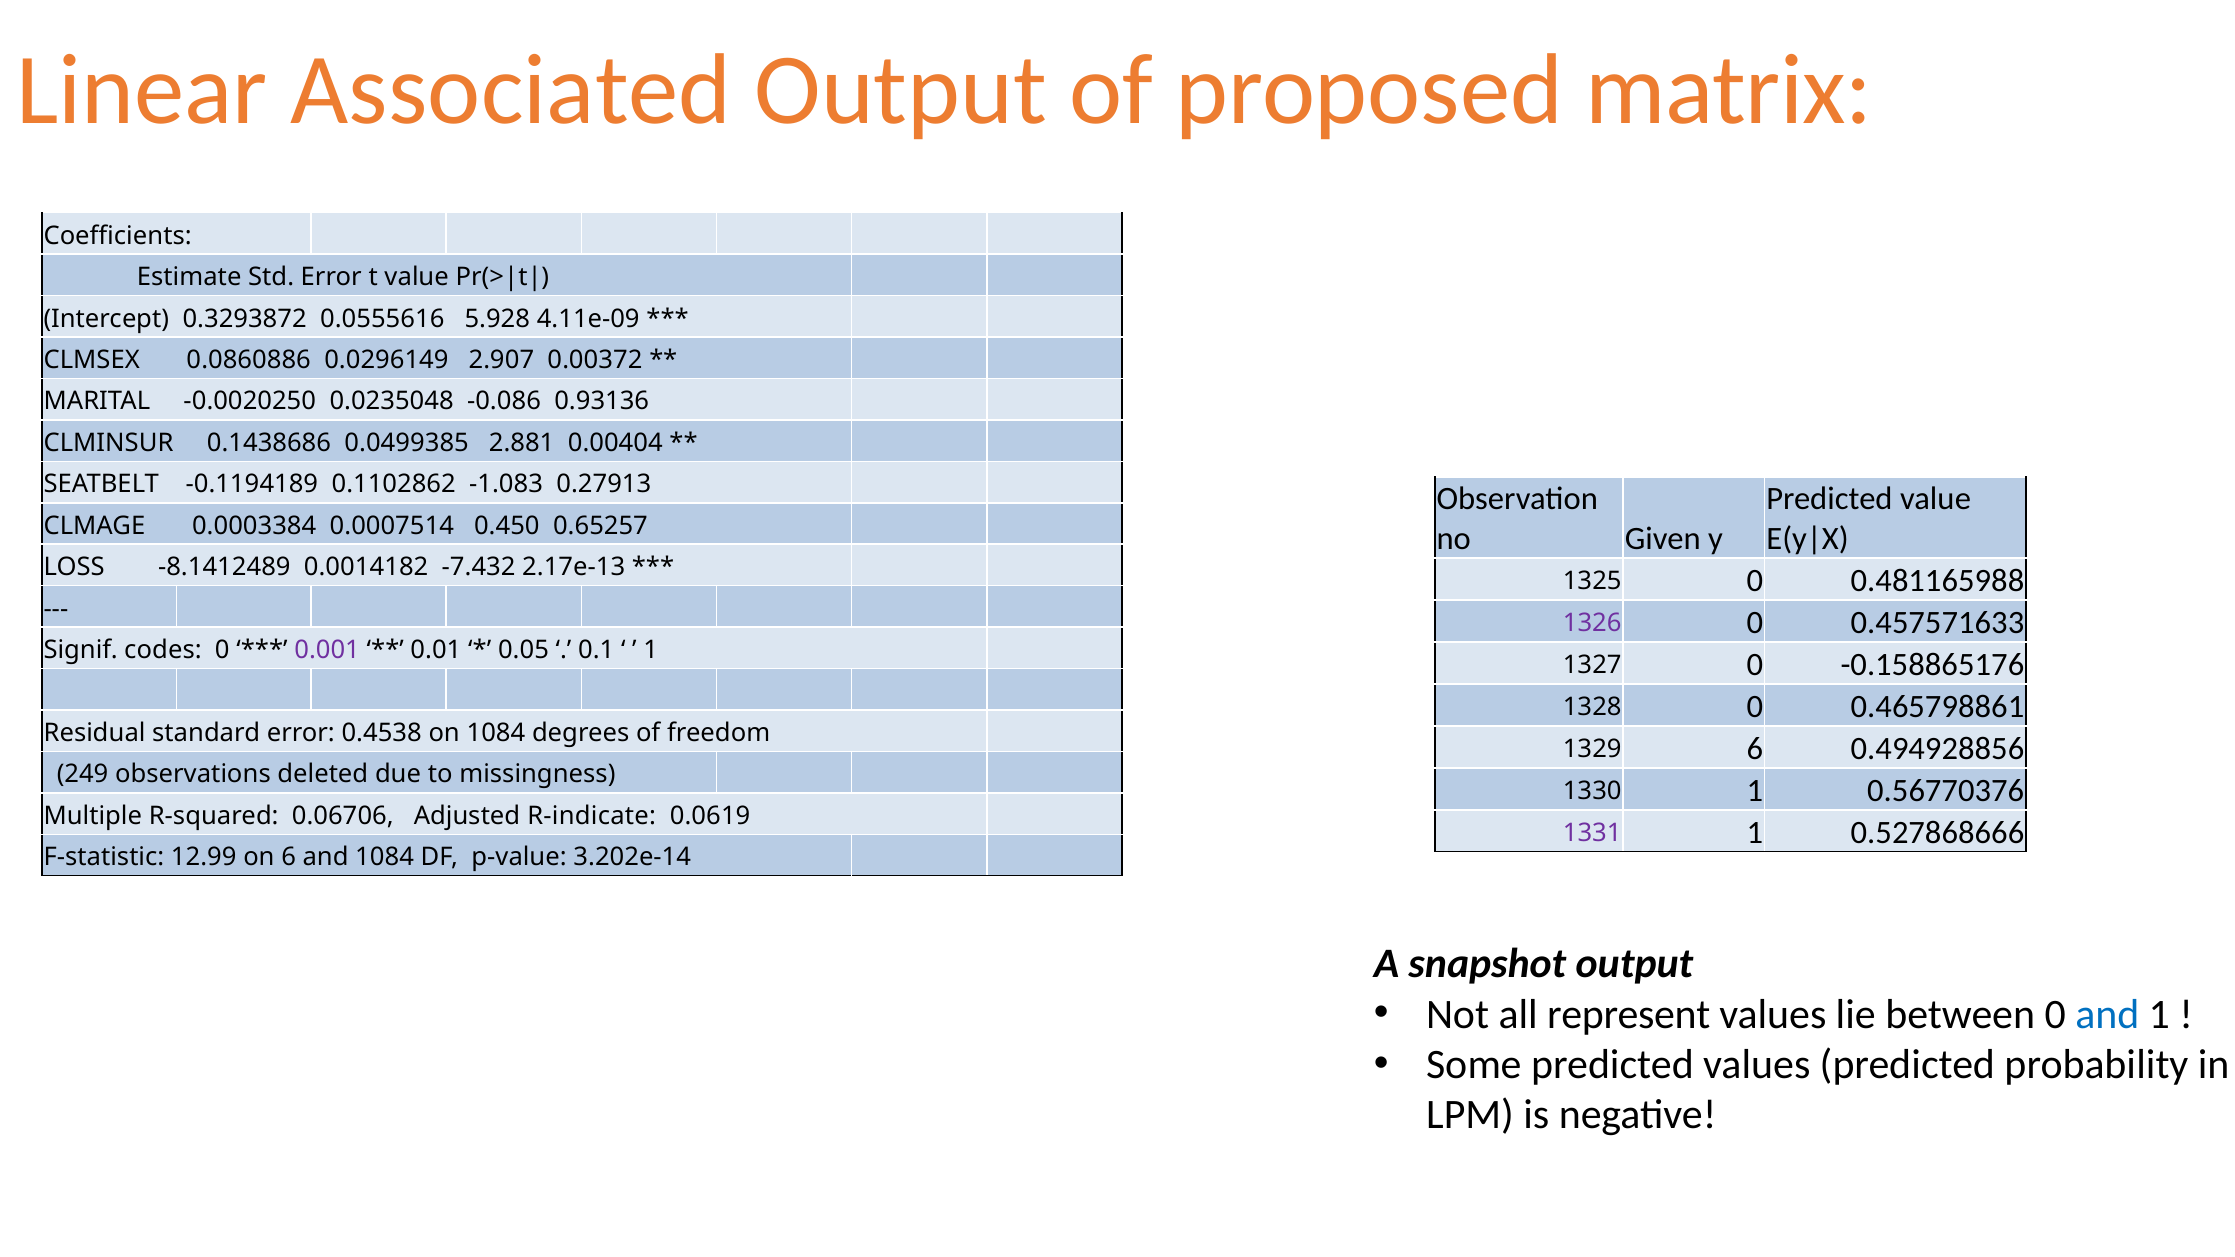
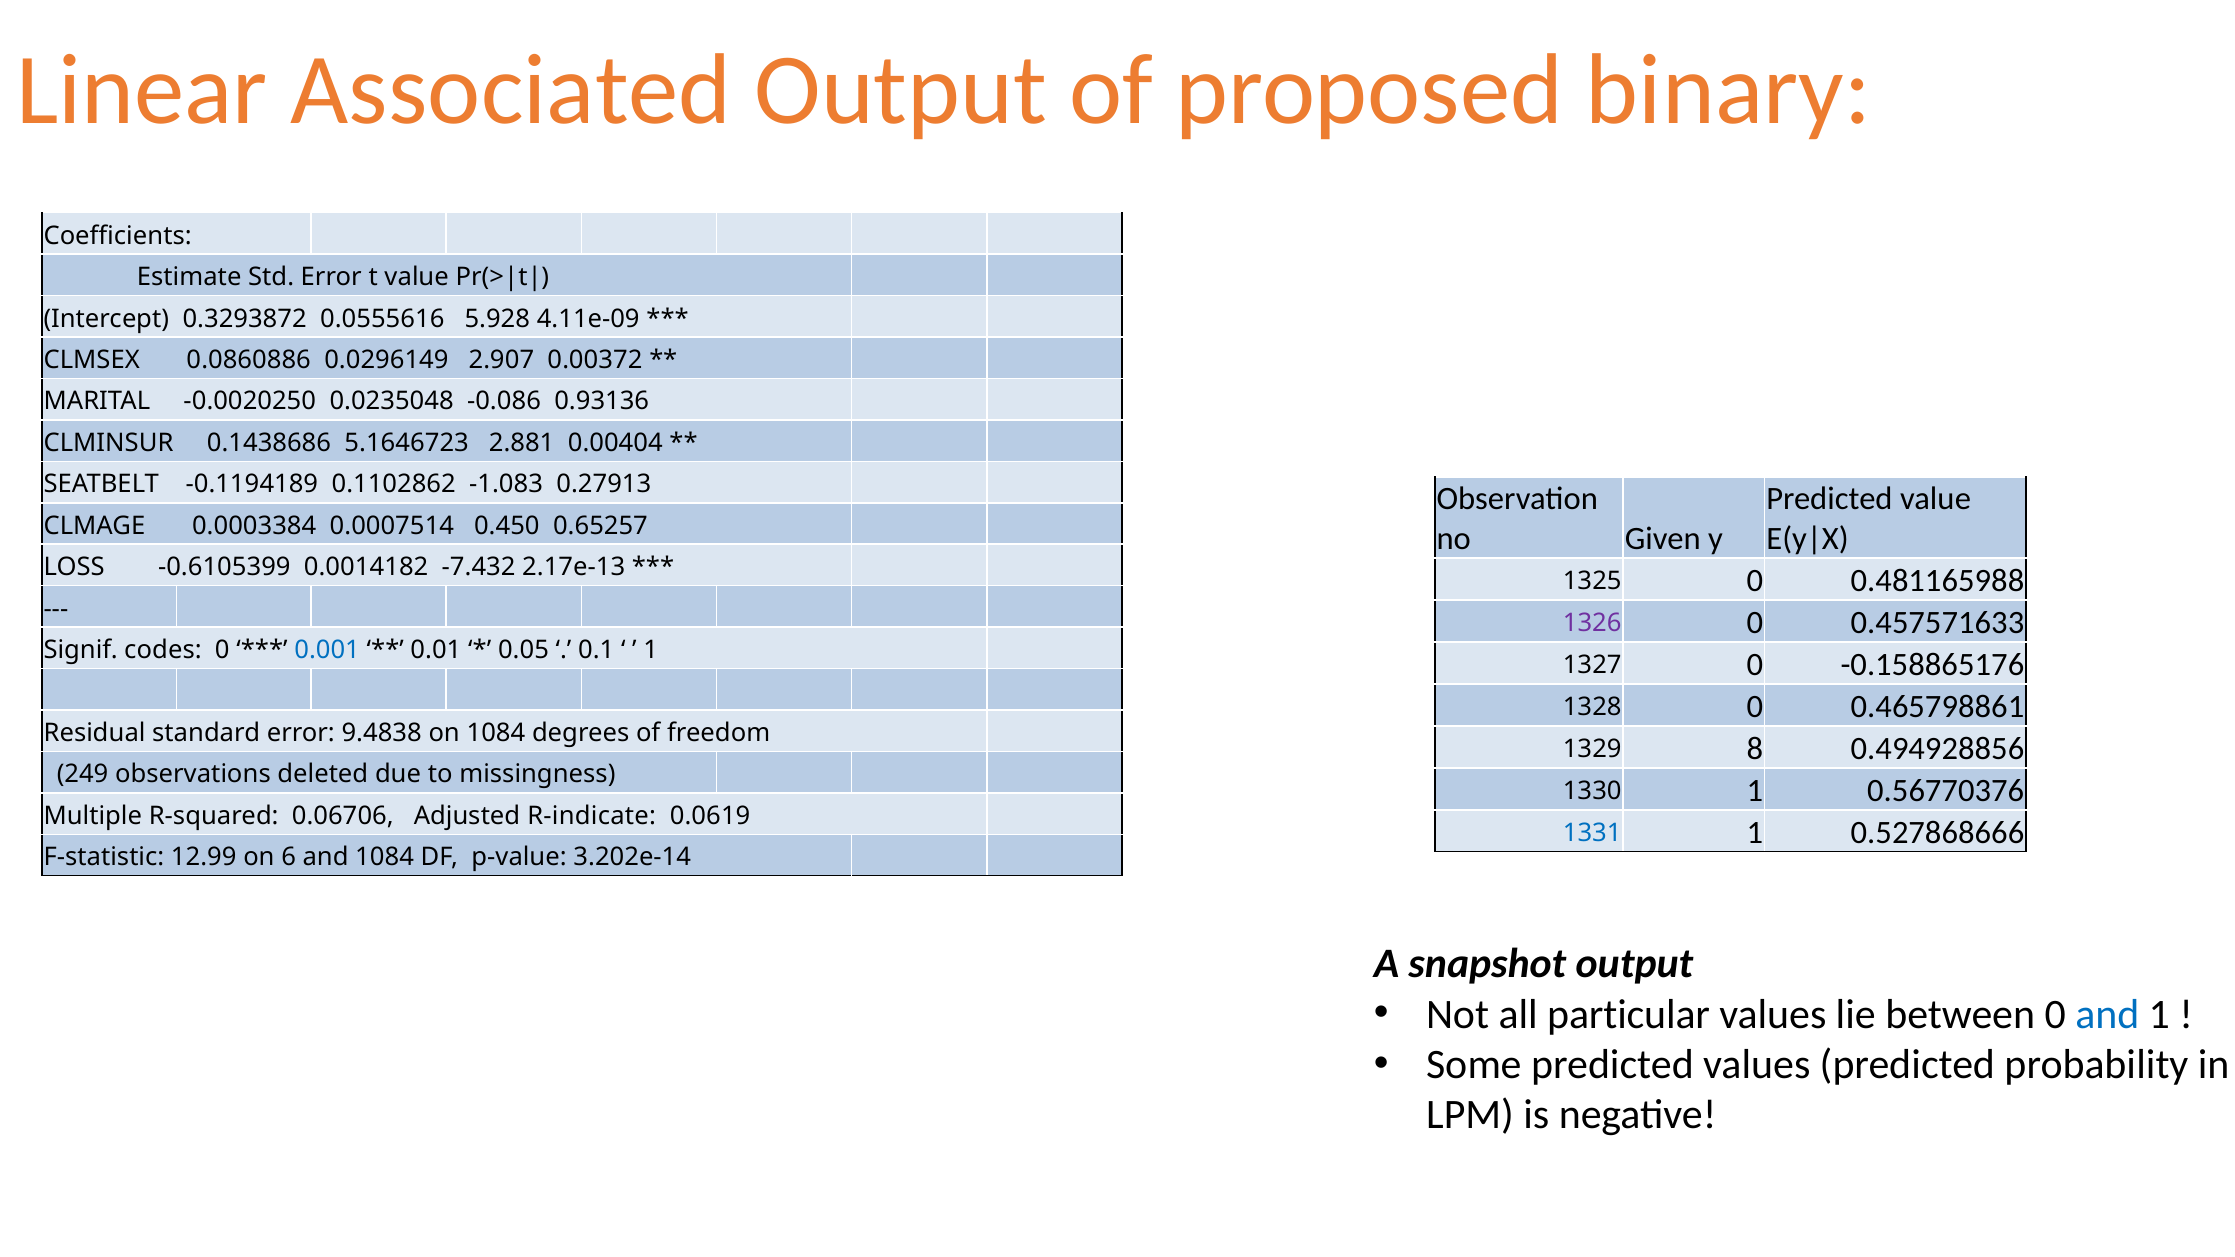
matrix: matrix -> binary (1729, 90)
0.0499385: 0.0499385 -> 5.1646723 (407, 443)
-8.1412489: -8.1412489 -> -0.6105399 (224, 567)
0.001 colour: purple -> blue (327, 650)
0.4538: 0.4538 -> 9.4838 (382, 733)
1329 6: 6 -> 8 (1755, 748)
1331 colour: purple -> blue (1592, 833)
represent: represent -> particular (1629, 1015)
